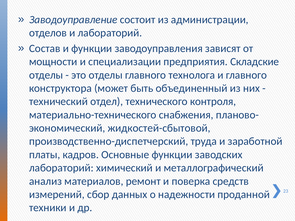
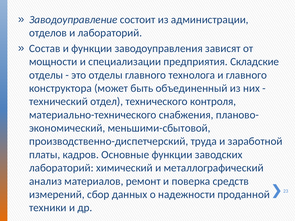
жидкостей-сбытовой: жидкостей-сбытовой -> меньшими-сбытовой (159, 128)
